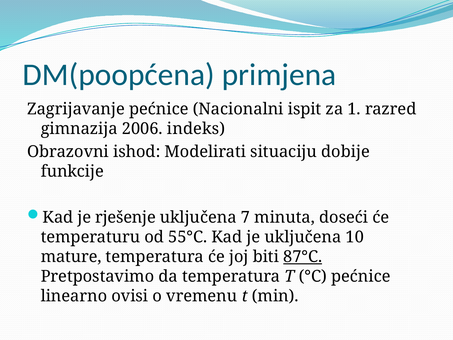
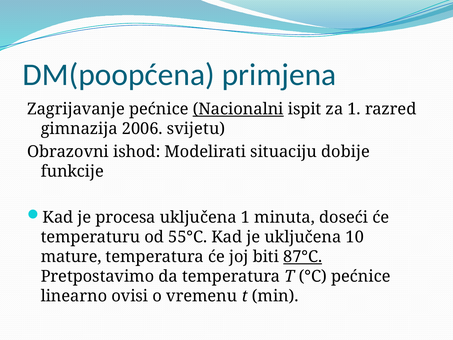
Nacionalni underline: none -> present (238, 109)
indeks: indeks -> svijetu (196, 129)
rješenje: rješenje -> procesa (126, 217)
uključena 7: 7 -> 1 (245, 217)
